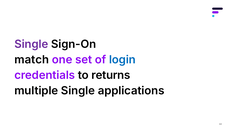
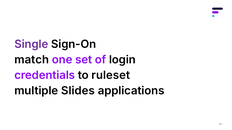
login colour: blue -> black (122, 60)
returns: returns -> ruleset (111, 76)
multiple Single: Single -> Slides (78, 91)
